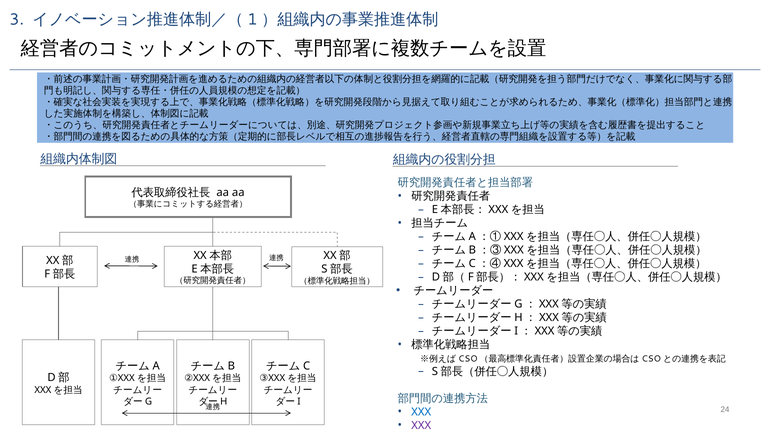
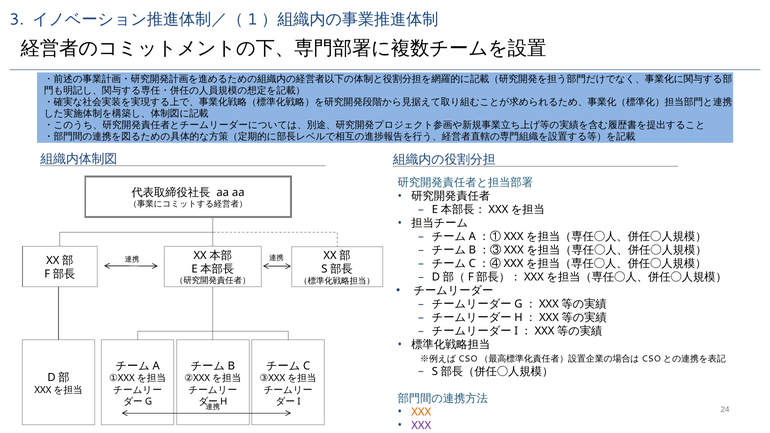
XXX colour: blue -> orange (421, 412)
